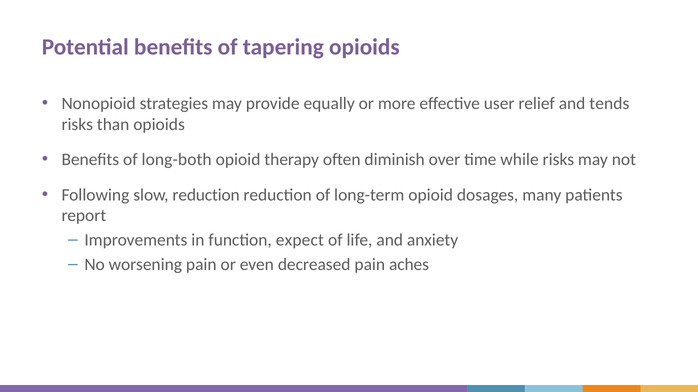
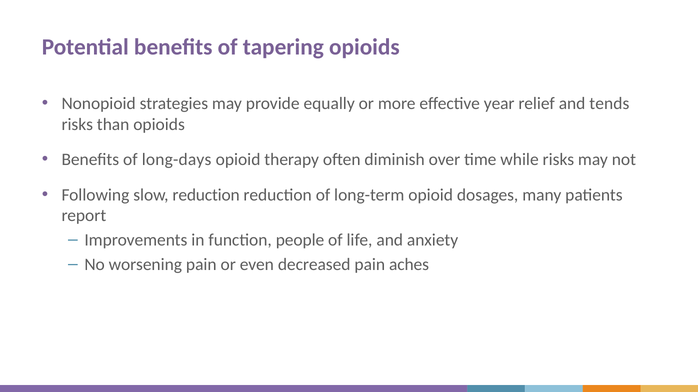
user: user -> year (499, 104)
long-both: long-both -> long-days (177, 160)
expect: expect -> people (300, 240)
